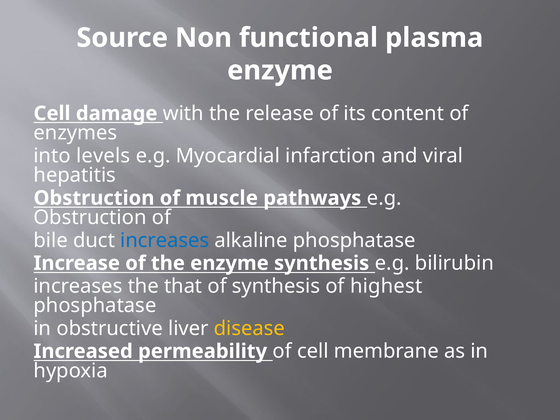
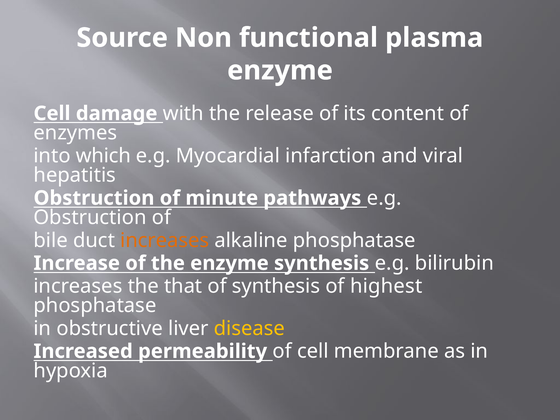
levels: levels -> which (103, 156)
muscle: muscle -> minute (222, 198)
increases colour: blue -> orange (165, 240)
